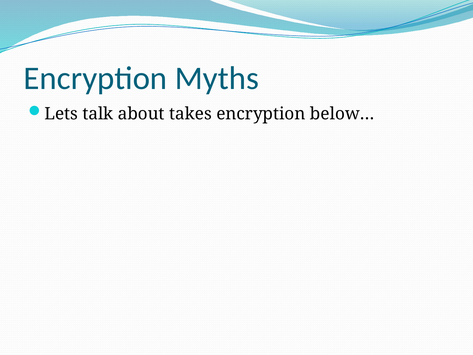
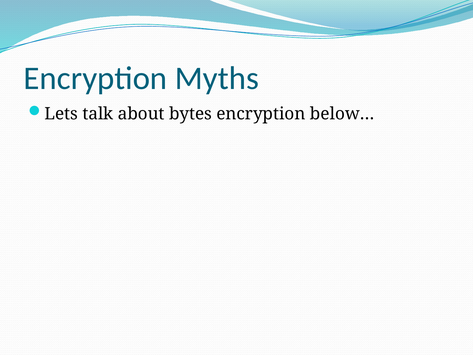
takes: takes -> bytes (191, 114)
